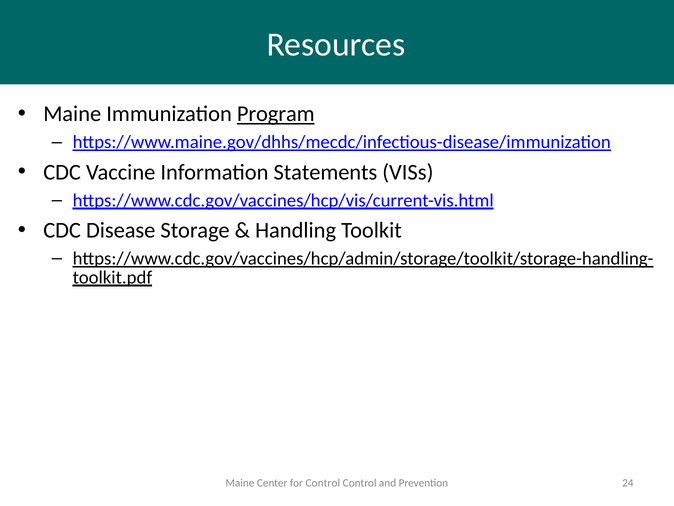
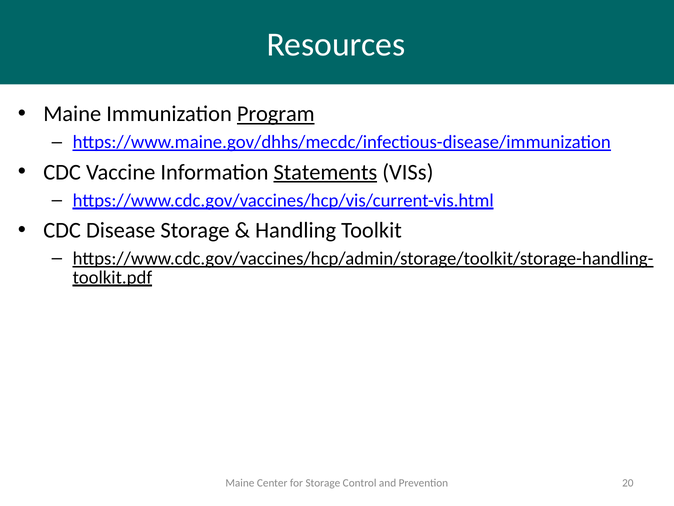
Statements underline: none -> present (325, 172)
for Control: Control -> Storage (323, 483)
24: 24 -> 20 (628, 483)
